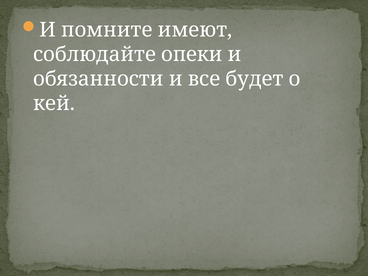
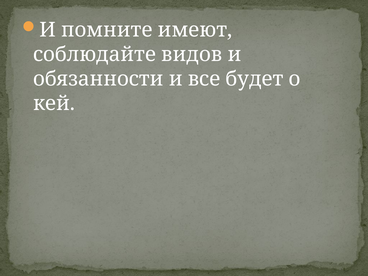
опеки: опеки -> видов (192, 54)
